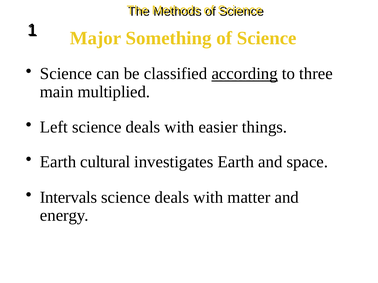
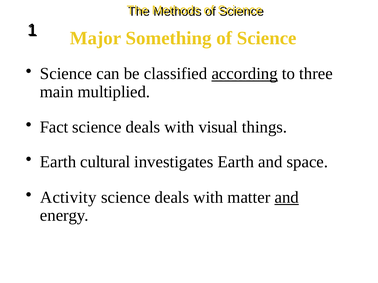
Left: Left -> Fact (54, 127)
easier: easier -> visual (218, 127)
Intervals: Intervals -> Activity (68, 198)
and underline: none -> present (287, 198)
